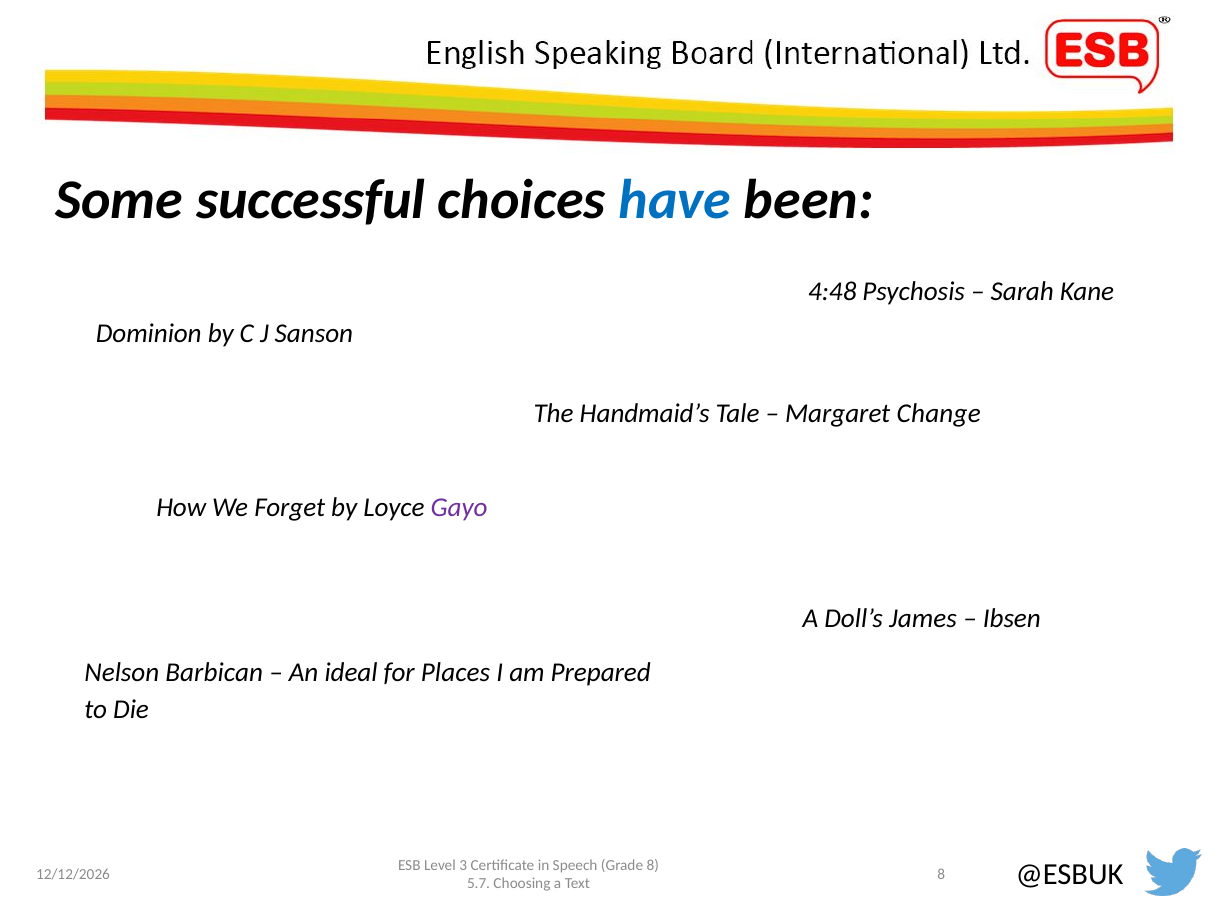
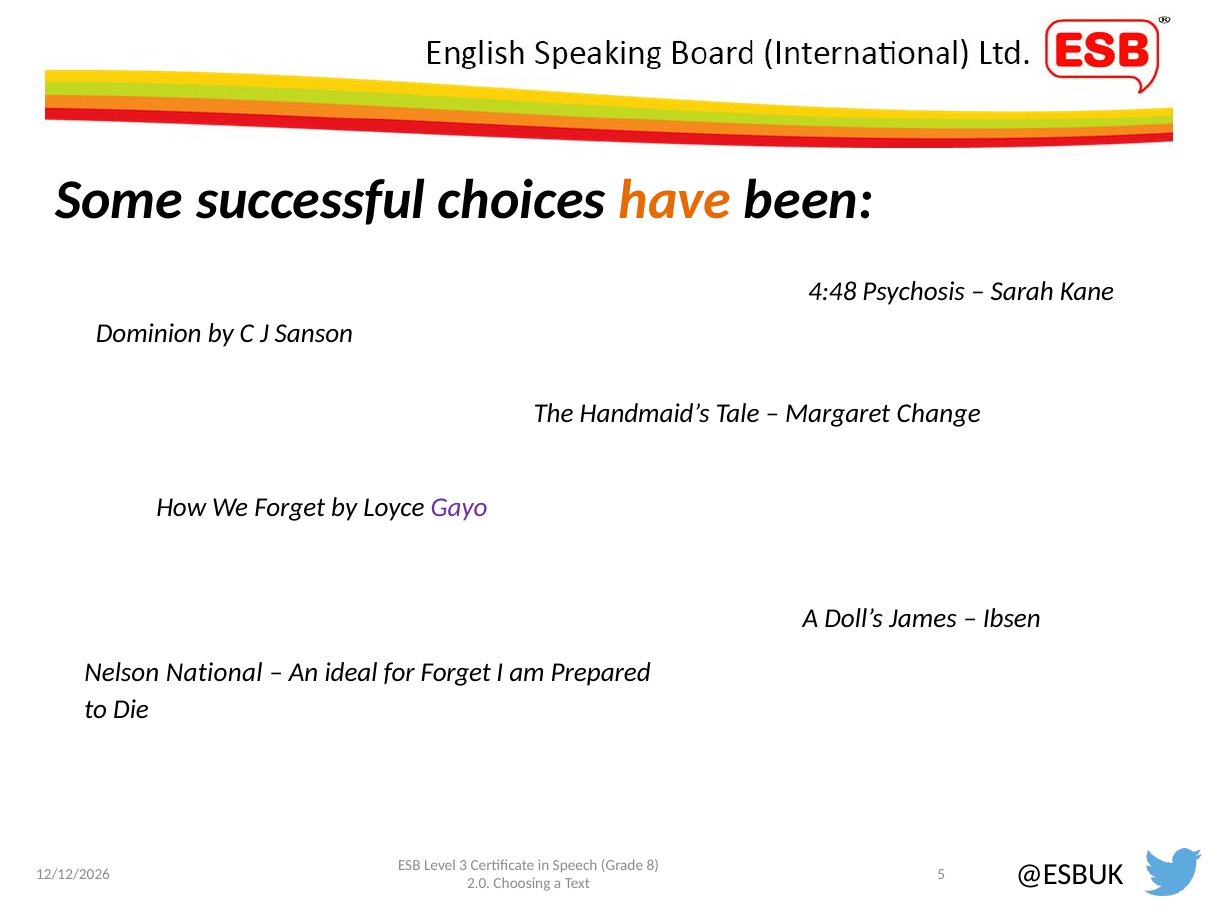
have colour: blue -> orange (675, 200)
Barbican: Barbican -> National (214, 673)
for Places: Places -> Forget (456, 673)
8: 8 -> 5 (941, 875)
5.7: 5.7 -> 2.0 (479, 884)
